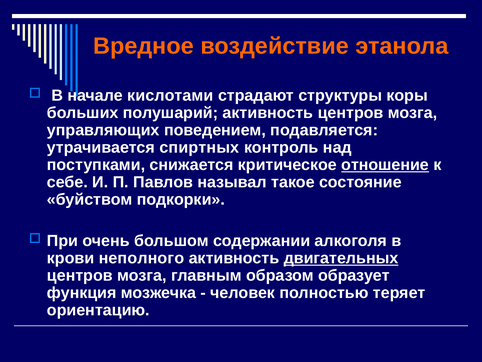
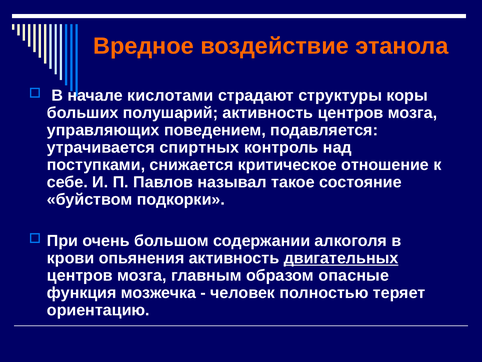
отношение underline: present -> none (385, 165)
неполного: неполного -> опьянения (142, 258)
образует: образует -> опасные (354, 275)
